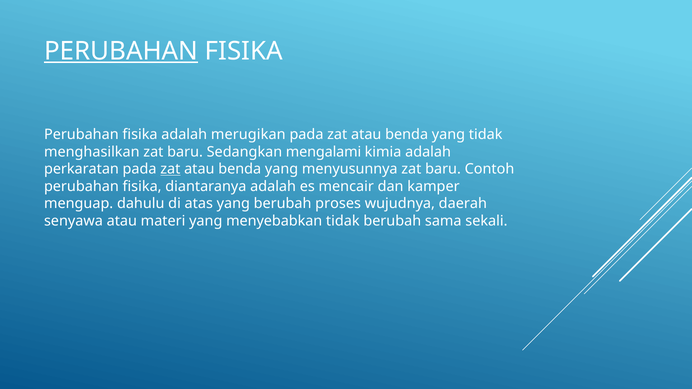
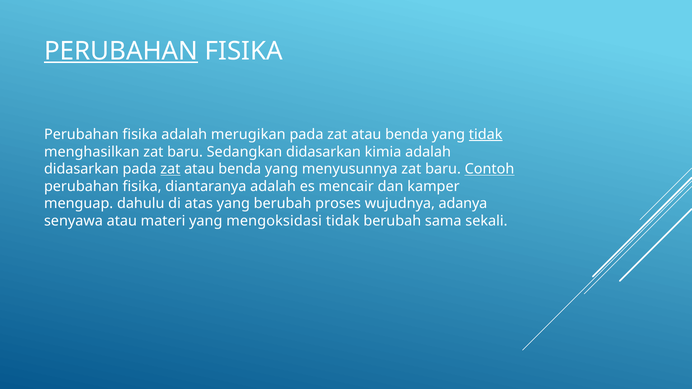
tidak underline: none -> present (486, 135)
Sedangkan mengalami: mengalami -> didasarkan (323, 152)
perkaratan: perkaratan -> didasarkan (81, 169)
Contoh underline: none -> present (489, 169)
daerah: daerah -> adanya (463, 204)
menyebabkan: menyebabkan -> mengoksidasi (274, 221)
